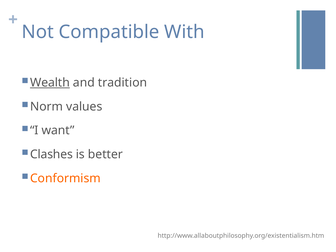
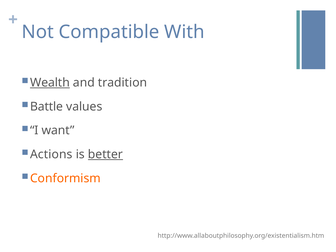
Norm: Norm -> Battle (47, 107)
Clashes: Clashes -> Actions (51, 154)
better underline: none -> present (105, 154)
